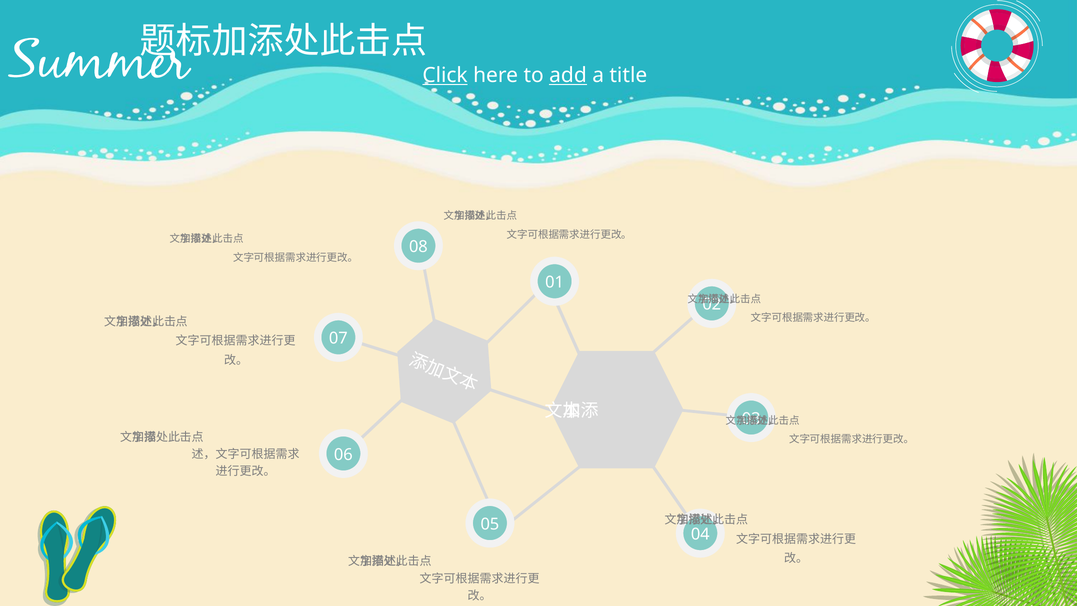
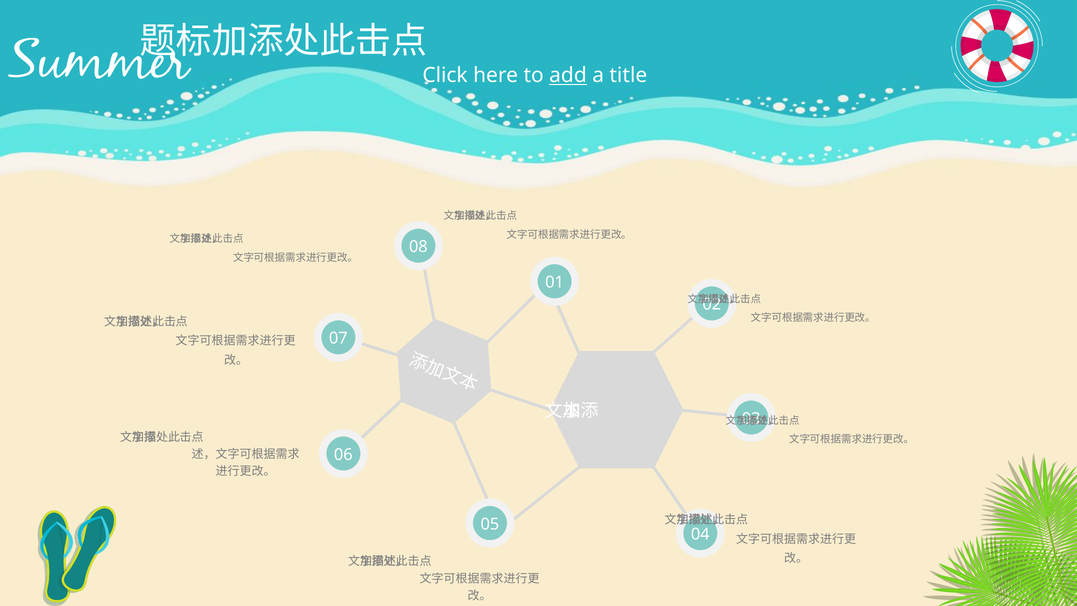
Click underline: present -> none (445, 75)
